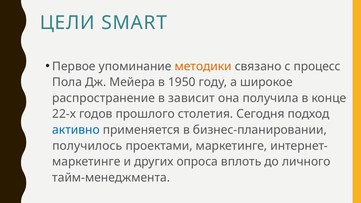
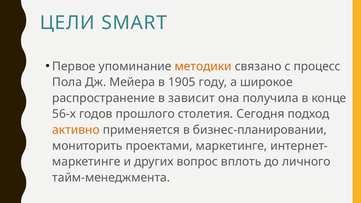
1950: 1950 -> 1905 (182, 82)
22-х: 22-х -> 56-х (64, 114)
активно colour: blue -> orange (76, 130)
получилось: получилось -> мониторить (87, 146)
опроса: опроса -> вопрос (197, 162)
